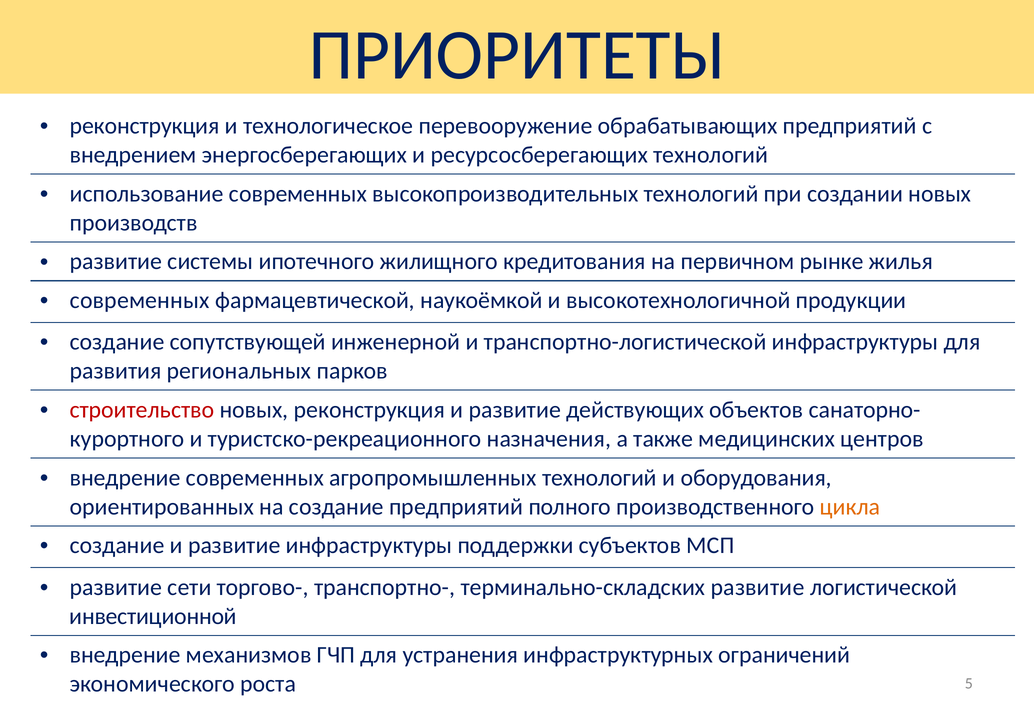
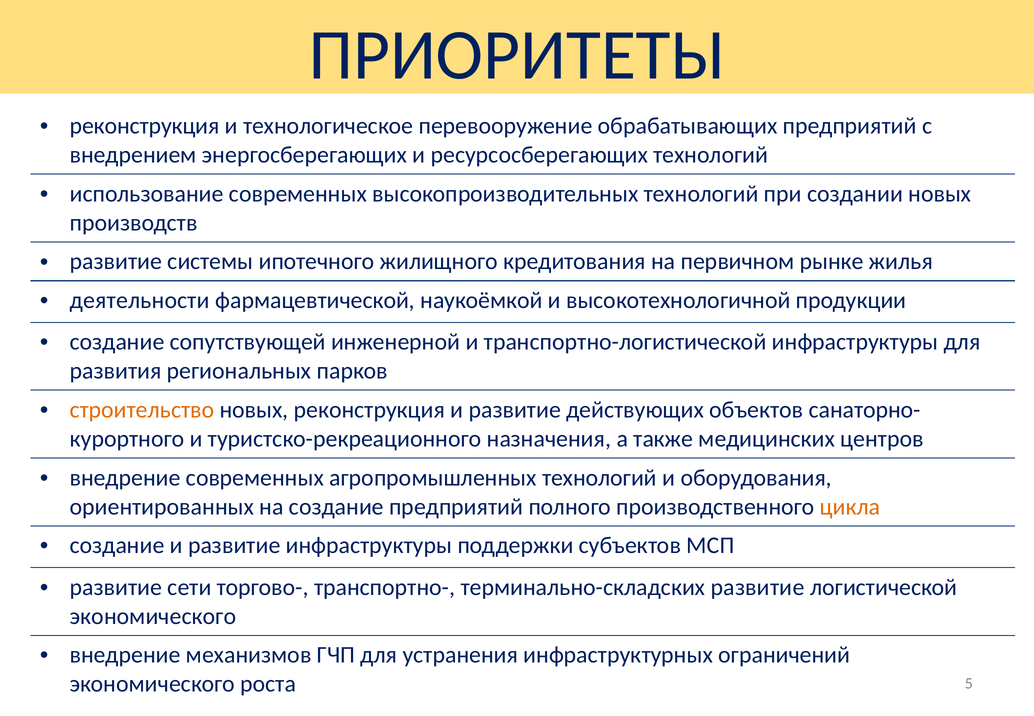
современных: современных -> деятельности (140, 300)
строительство colour: red -> orange (142, 410)
инвестиционной: инвестиционной -> экономического (153, 616)
